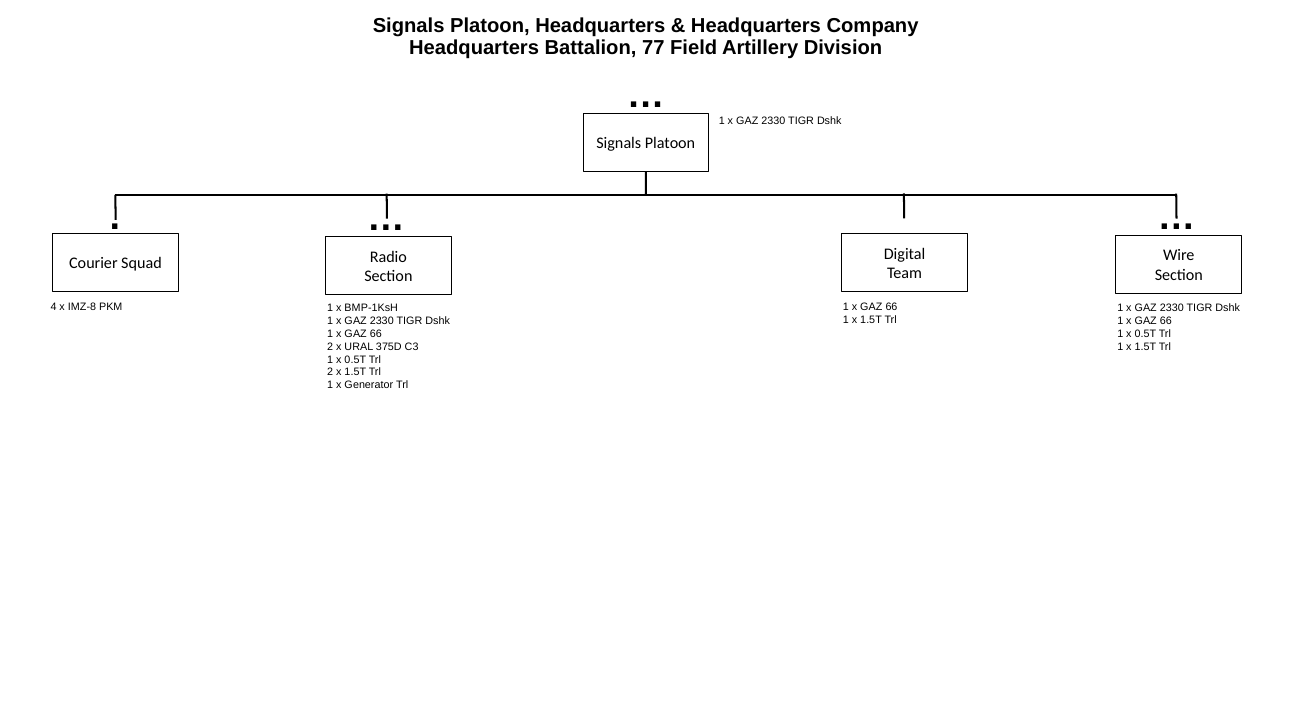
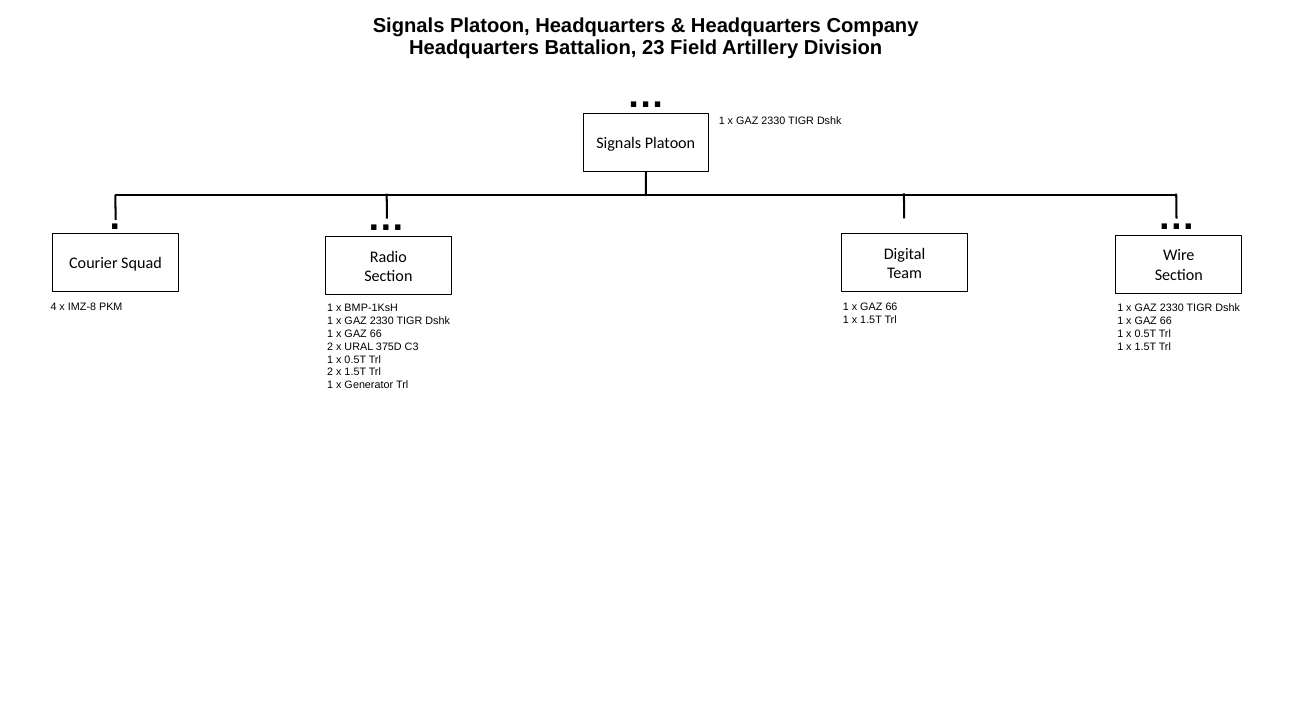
77: 77 -> 23 (653, 48)
